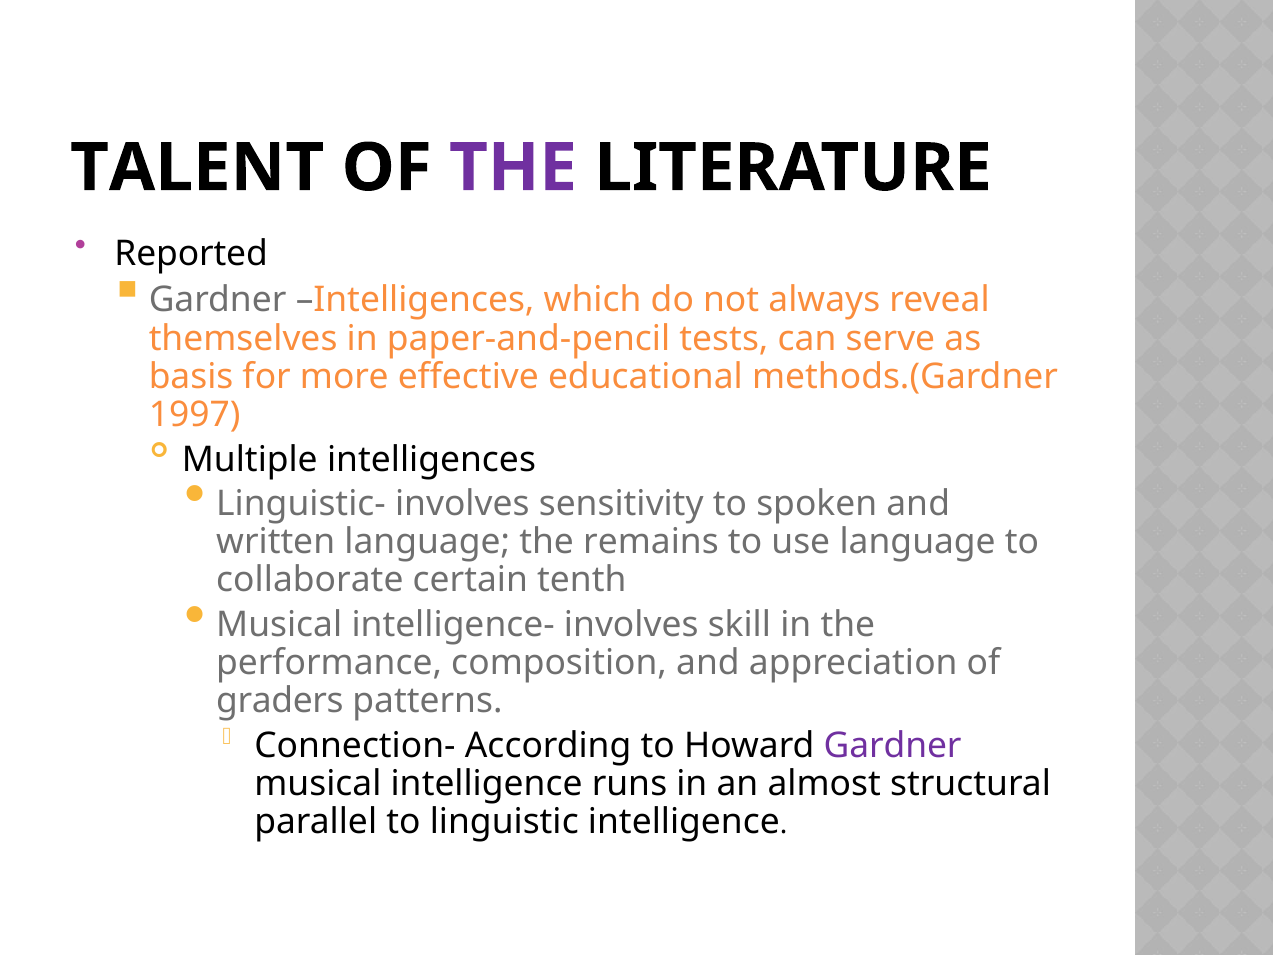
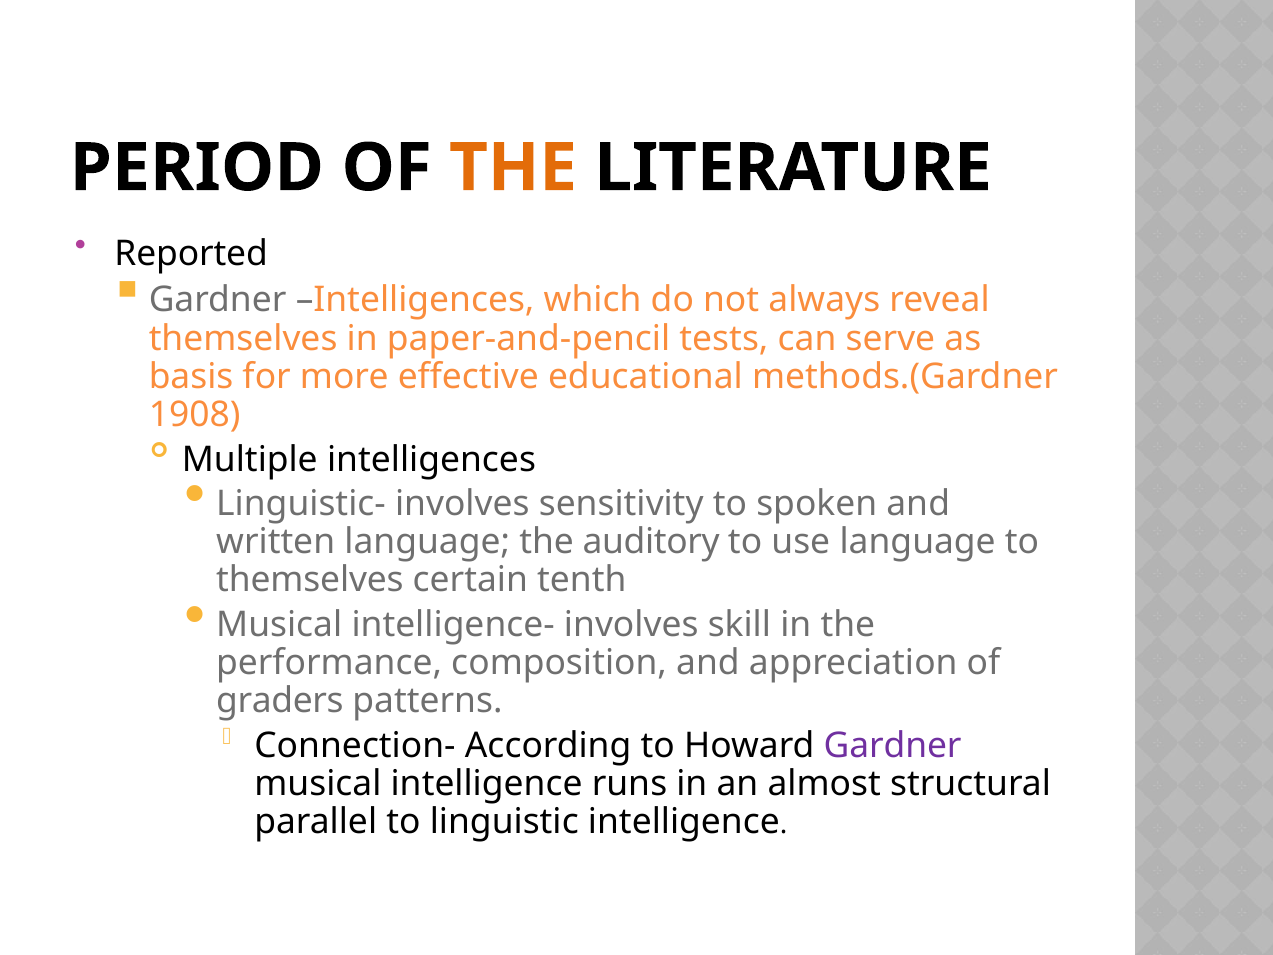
TALENT: TALENT -> PERIOD (197, 168)
THE colour: purple -> orange (513, 168)
1997: 1997 -> 1908 (195, 415)
remains: remains -> auditory (651, 542)
collaborate: collaborate -> themselves (310, 580)
